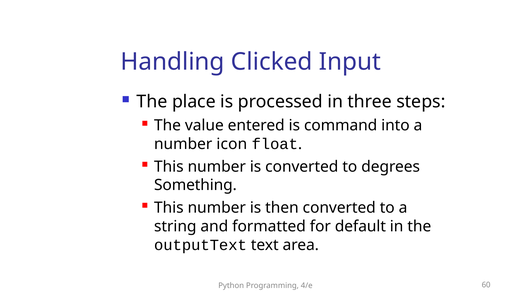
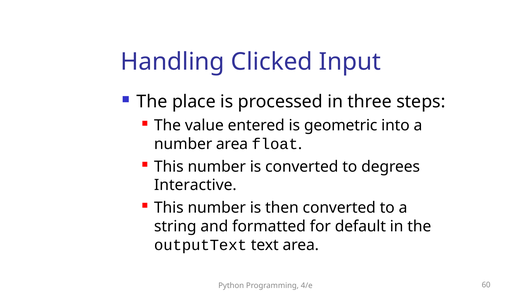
command: command -> geometric (341, 125)
number icon: icon -> area (232, 144)
Something: Something -> Interactive (195, 185)
